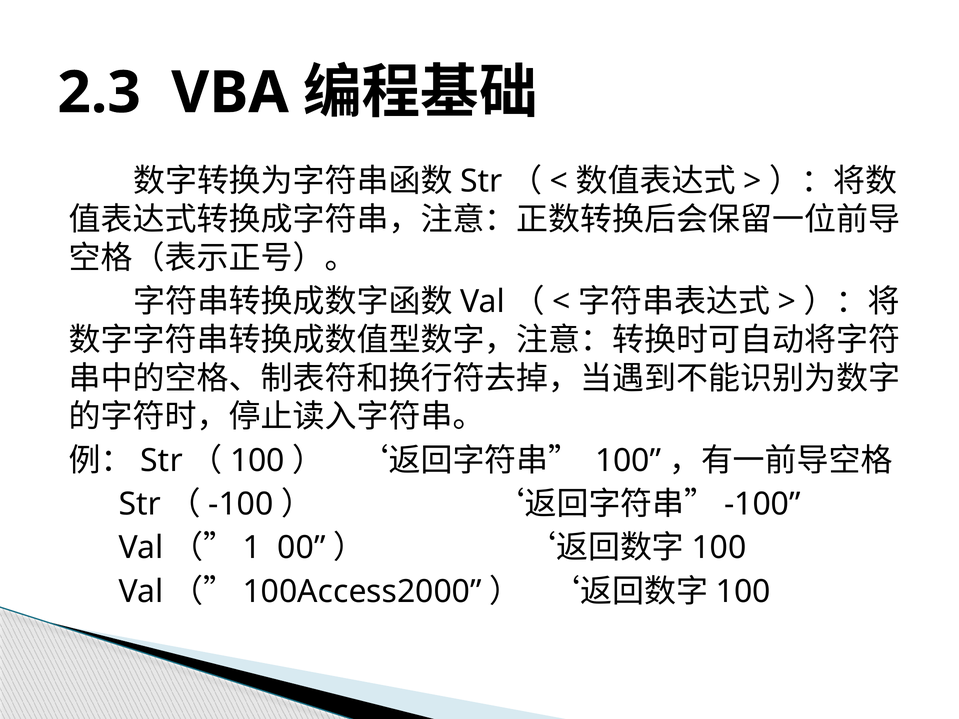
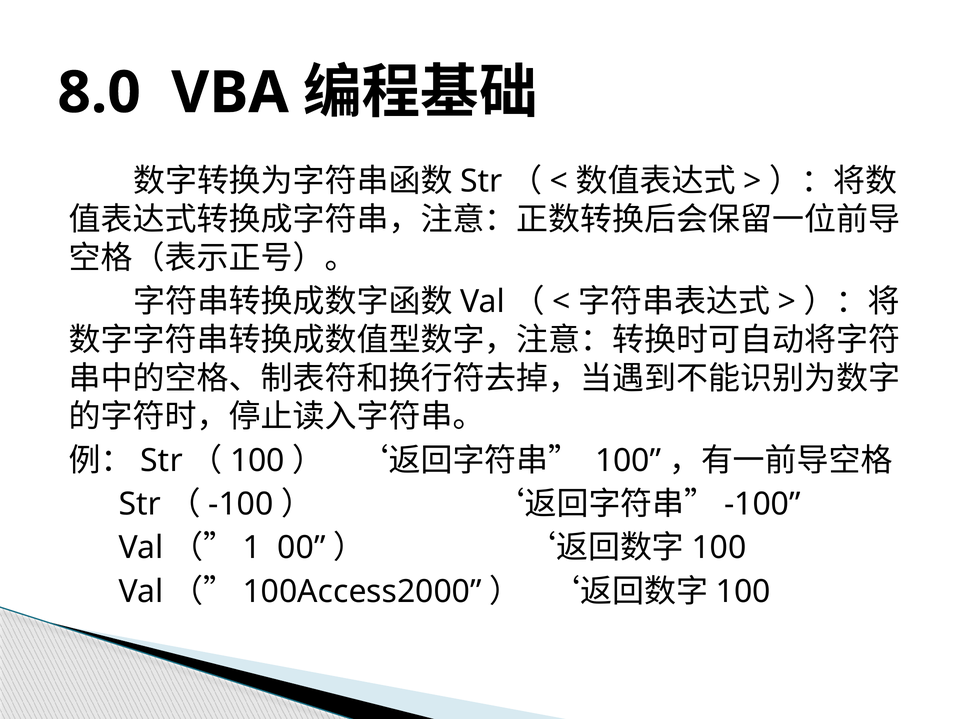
2.3: 2.3 -> 8.0 (99, 93)
